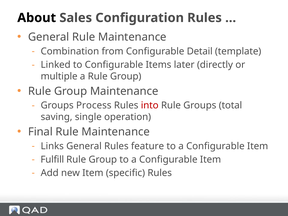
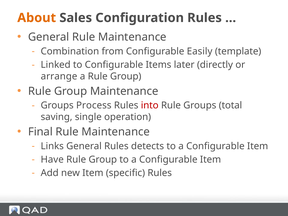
About colour: black -> orange (37, 18)
Detail: Detail -> Easily (200, 51)
multiple: multiple -> arrange (59, 76)
feature: feature -> detects (148, 146)
Fulfill: Fulfill -> Have (52, 159)
